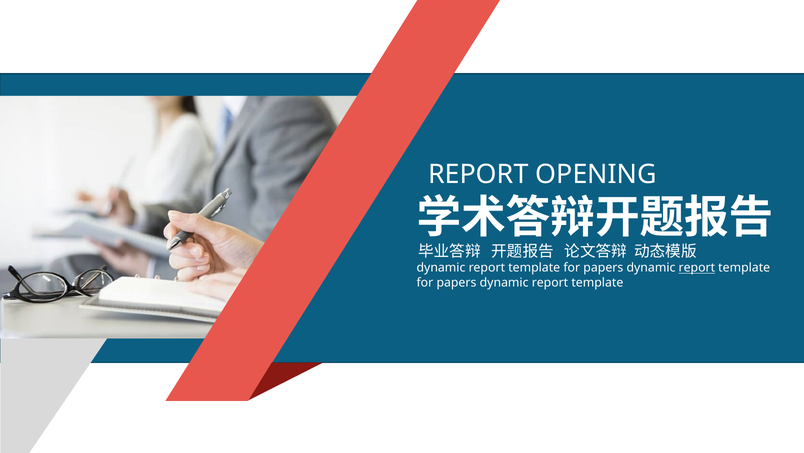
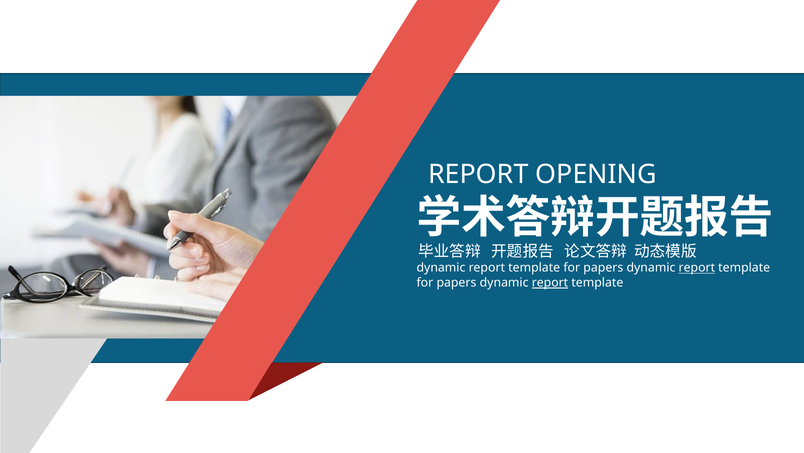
report underline: none -> present (550, 282)
